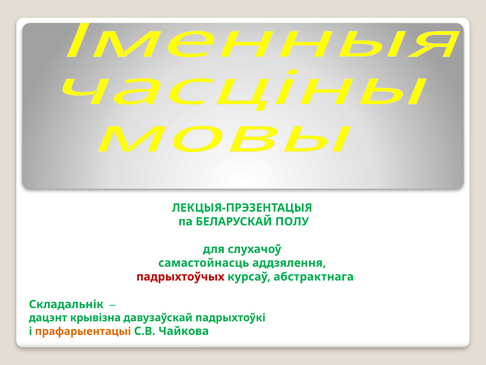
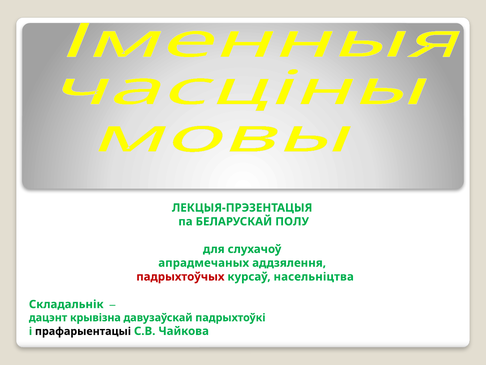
самастойнасць: самастойнасць -> апрадмечаных (204, 263)
абстрактнага: абстрактнага -> насельніцтва (314, 276)
прафарыентацыі colour: orange -> black (83, 331)
